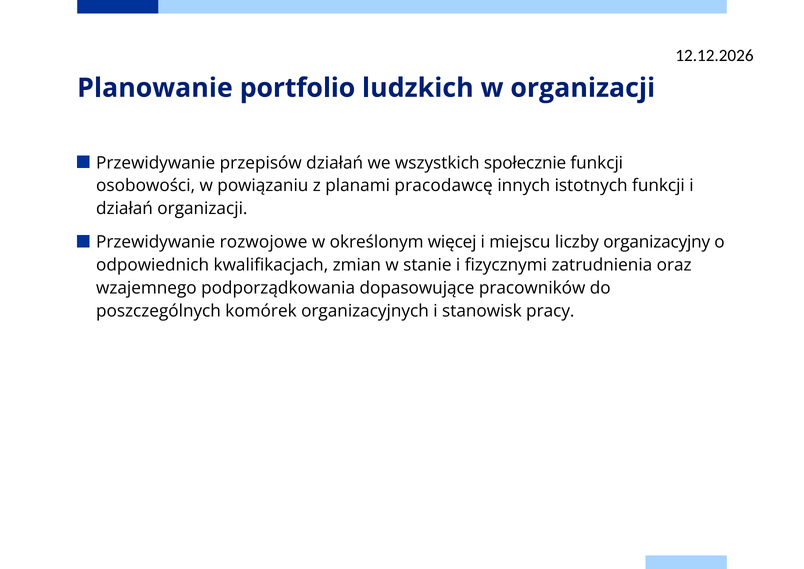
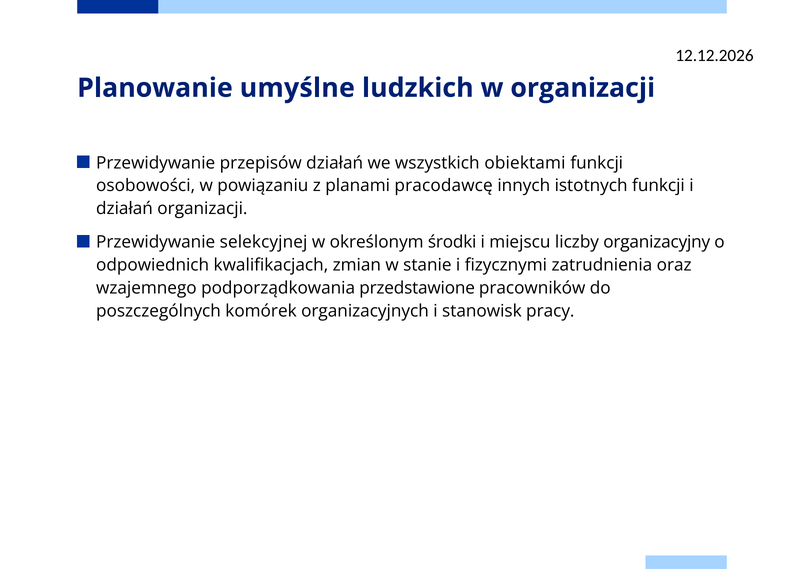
portfolio: portfolio -> umyślne (297, 88)
społecznie: społecznie -> obiektami (525, 163)
rozwojowe: rozwojowe -> selekcyjnej (264, 242)
więcej: więcej -> środki (452, 242)
dopasowujące: dopasowujące -> przedstawione (417, 288)
